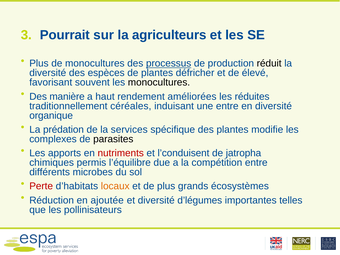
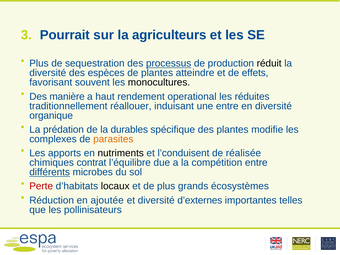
de monocultures: monocultures -> sequestration (95, 63)
défricher: défricher -> atteindre (195, 73)
élevé: élevé -> effets (255, 73)
améliorées: améliorées -> operational (192, 97)
céréales: céréales -> réallouer (131, 106)
services: services -> durables (129, 130)
parasites colour: black -> orange (113, 139)
nutriments colour: red -> black (121, 153)
jatropha: jatropha -> réalisée (243, 153)
permis: permis -> contrat (91, 163)
différents underline: none -> present (50, 172)
locaux colour: orange -> black (115, 186)
d’légumes: d’légumes -> d’externes (200, 200)
